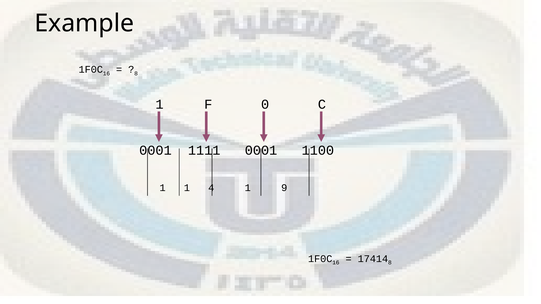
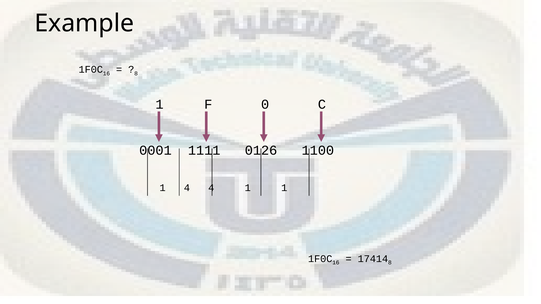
1111 0001: 0001 -> 0126 (261, 150)
1 1: 1 -> 4 (187, 188)
1 9: 9 -> 1 (284, 188)
